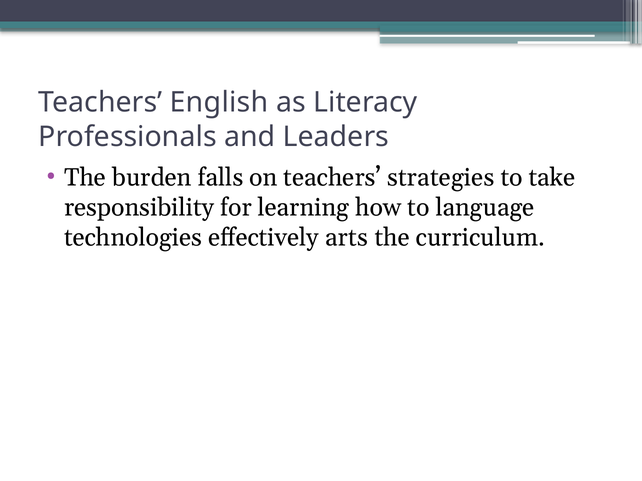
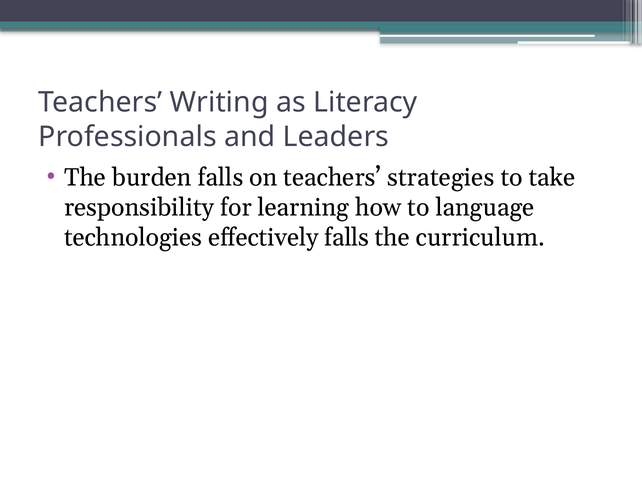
English: English -> Writing (219, 103)
effectively arts: arts -> falls (347, 238)
